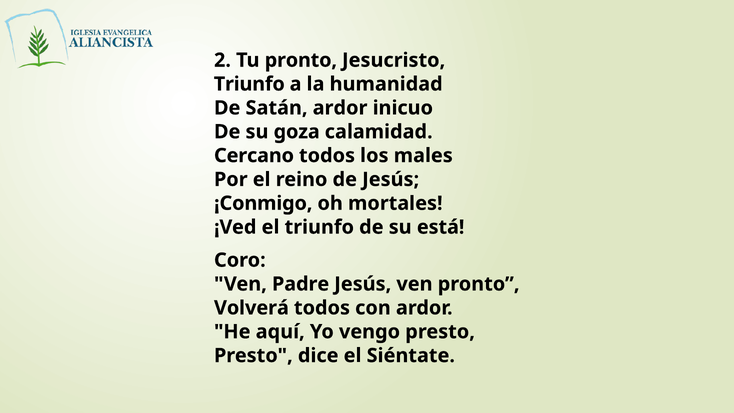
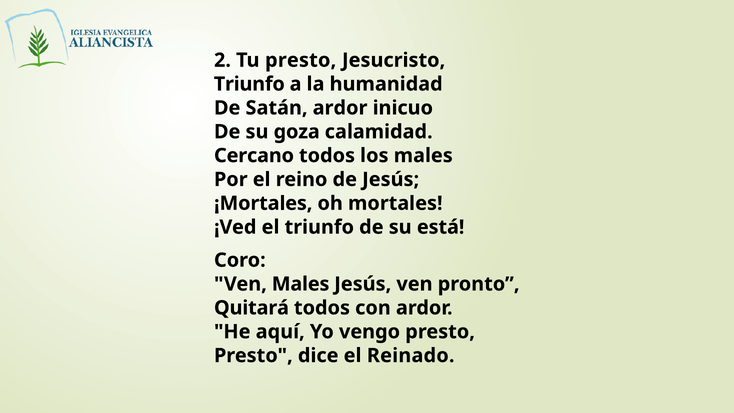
Tu pronto: pronto -> presto (301, 60)
¡Conmigo: ¡Conmigo -> ¡Mortales (263, 203)
Ven Padre: Padre -> Males (301, 284)
Volverá: Volverá -> Quitará (251, 308)
Siéntate: Siéntate -> Reinado (411, 355)
